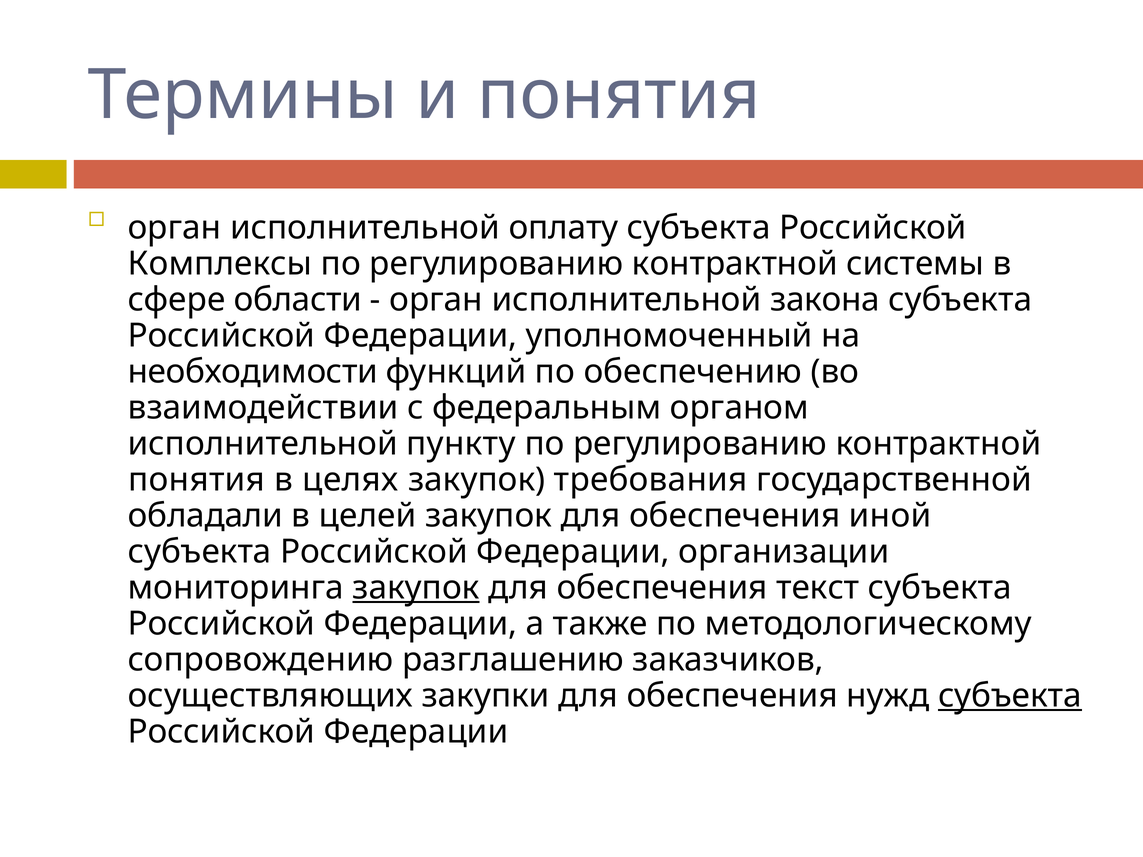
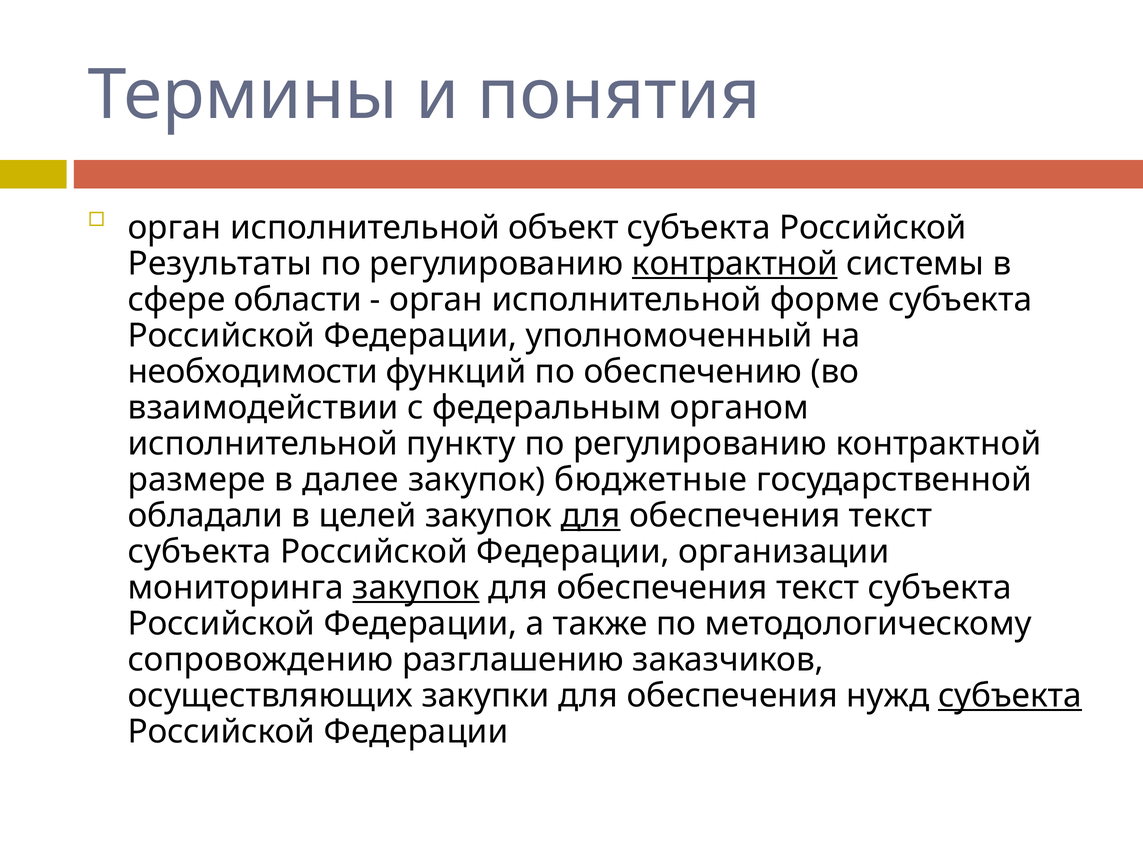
оплату: оплату -> объект (564, 228)
Комплексы: Комплексы -> Результаты (220, 264)
контрактной underline: none -> present (735, 264)
закона: закона -> форме (825, 300)
понятия: понятия -> размере (197, 480)
целях: целях -> далее (350, 480)
требования: требования -> бюджетные (651, 480)
для underline: none -> present (591, 516)
иной: иной -> текст (890, 516)
